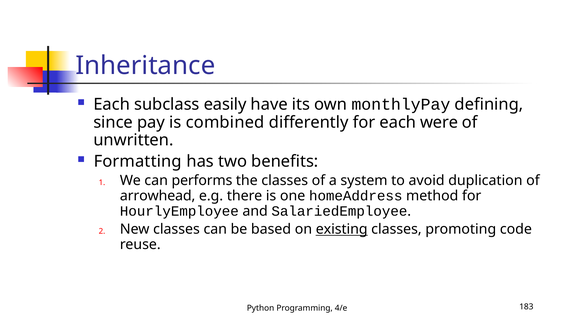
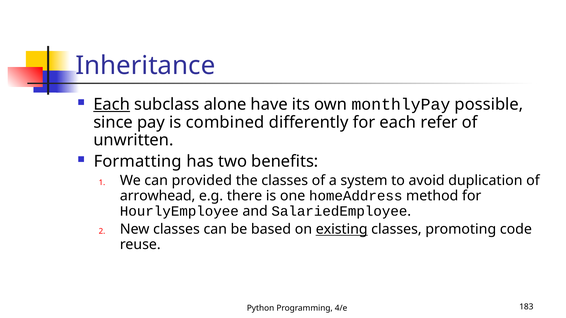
Each underline: none -> present (112, 105)
easily: easily -> alone (225, 105)
defining: defining -> possible (489, 105)
were: were -> refer (439, 122)
performs: performs -> provided (202, 181)
